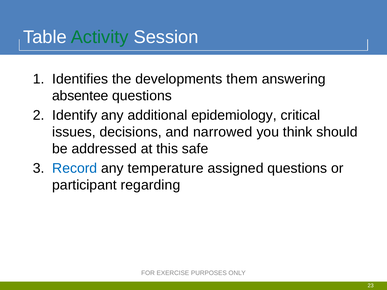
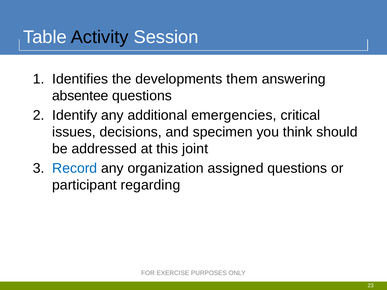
Activity colour: green -> black (100, 37)
epidemiology: epidemiology -> emergencies (234, 115)
narrowed: narrowed -> specimen (223, 132)
safe: safe -> joint (195, 149)
temperature: temperature -> organization (166, 168)
